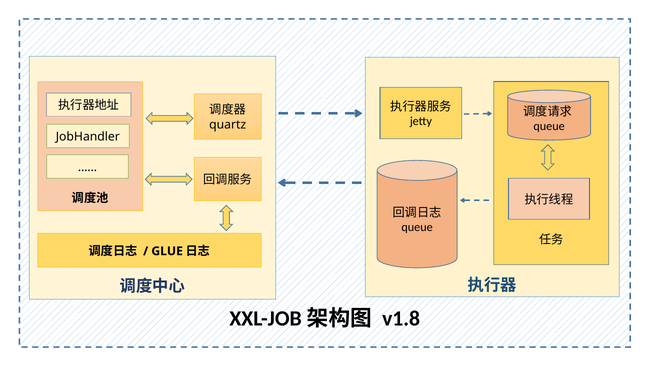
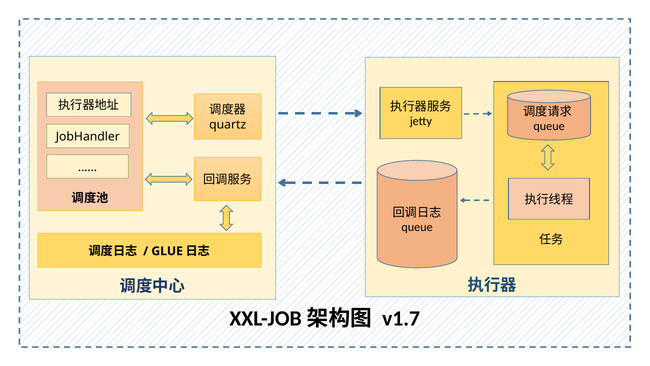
v1.8: v1.8 -> v1.7 (401, 318)
